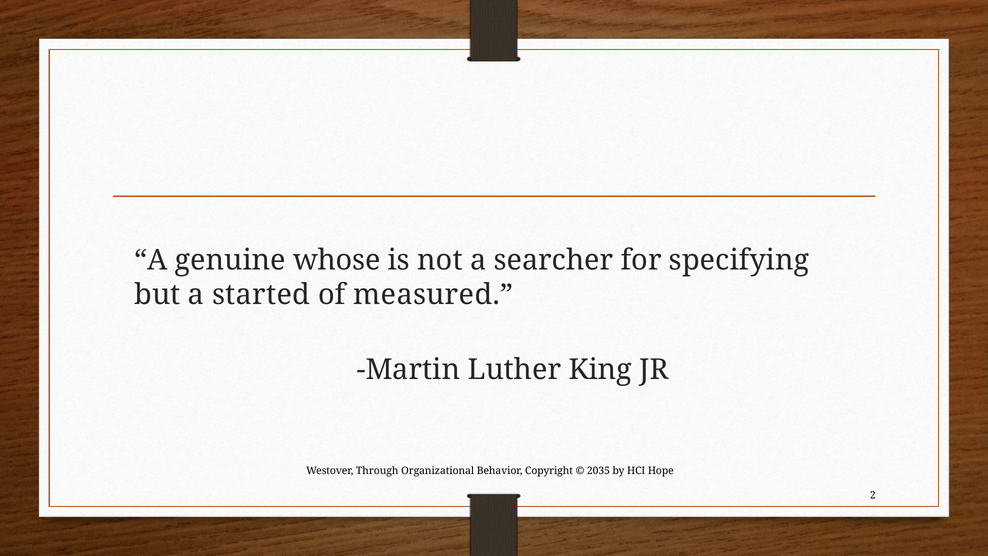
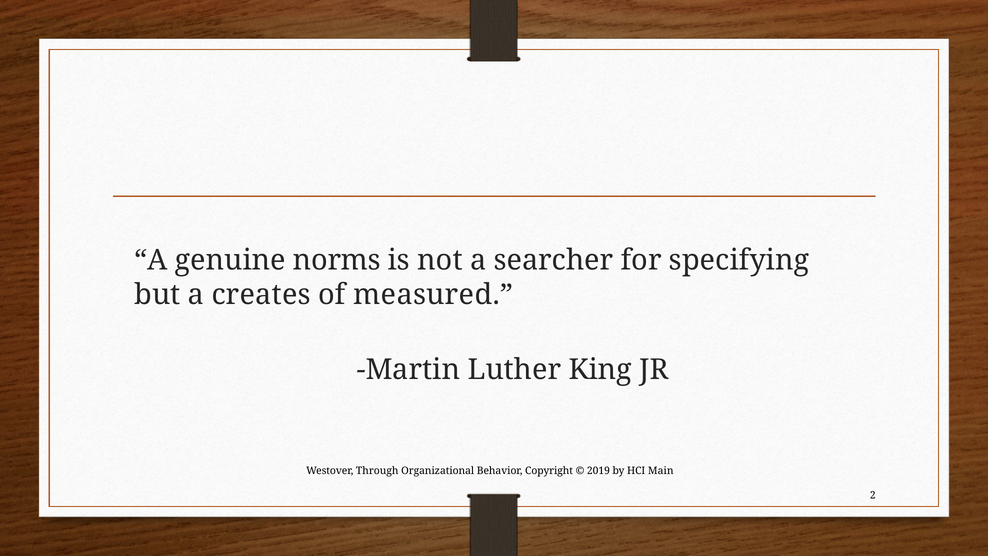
whose: whose -> norms (337, 260)
started: started -> creates (261, 295)
2035: 2035 -> 2019 (598, 471)
Hope: Hope -> Main (661, 471)
